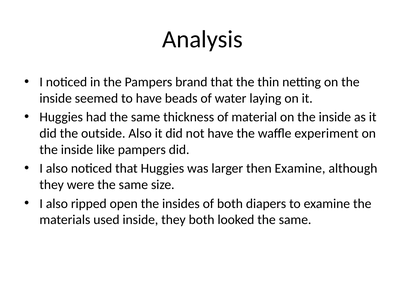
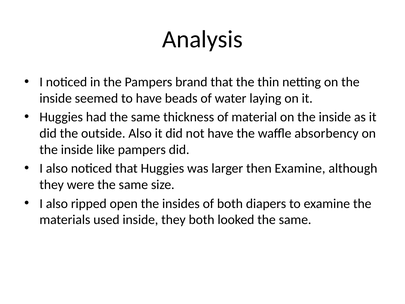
experiment: experiment -> absorbency (326, 133)
